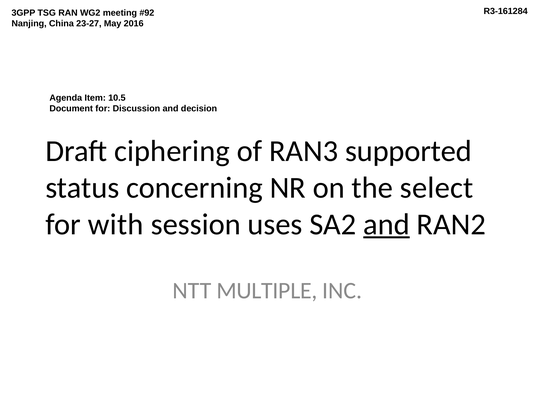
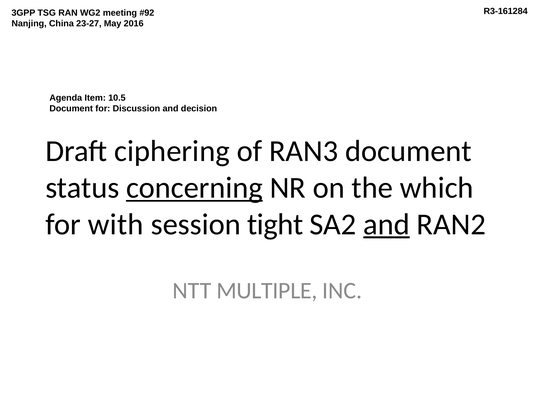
RAN3 supported: supported -> document (408, 151)
concerning underline: none -> present (194, 188)
select: select -> which (437, 188)
uses: uses -> tight (275, 224)
